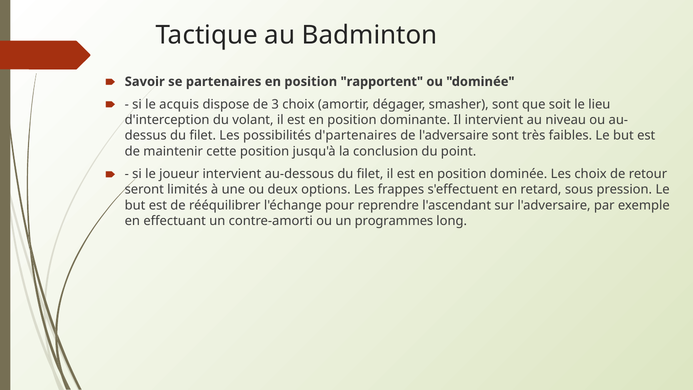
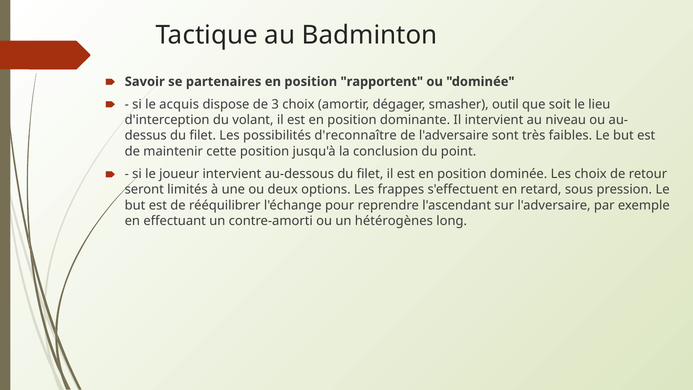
smasher sont: sont -> outil (505, 104)
d'partenaires: d'partenaires -> d'reconnaître (356, 136)
programmes: programmes -> hétérogènes (394, 221)
